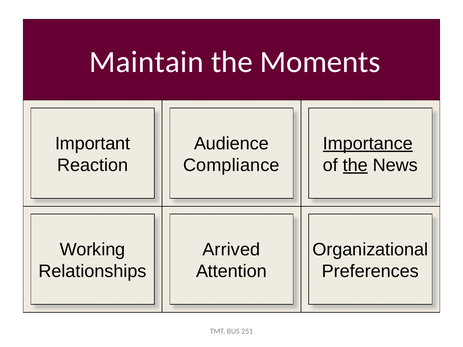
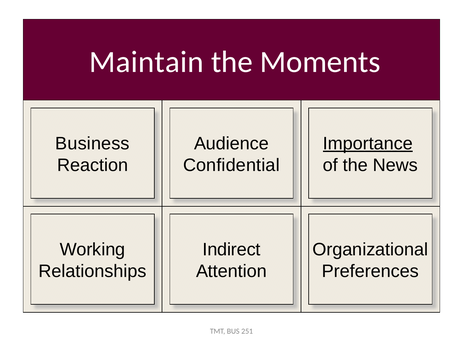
Important: Important -> Business (92, 144)
Compliance: Compliance -> Confidential (231, 165)
the underline: present -> none (355, 165)
Arrived: Arrived -> Indirect (232, 250)
